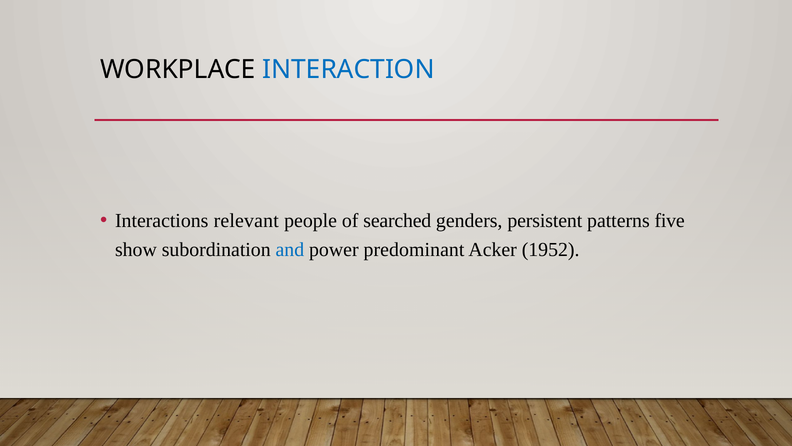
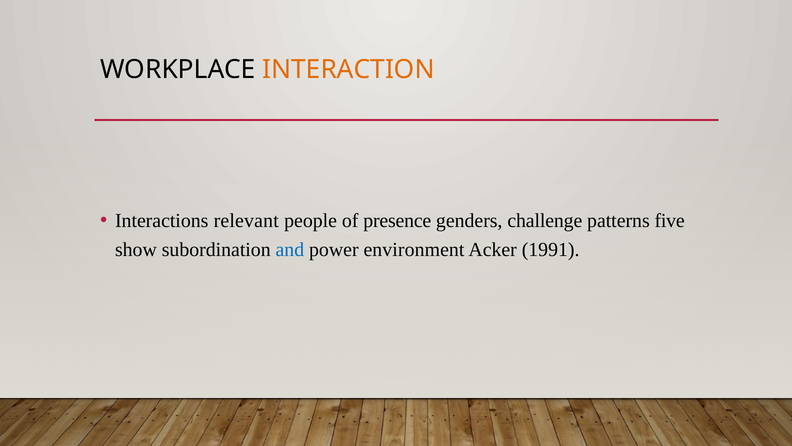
INTERACTION colour: blue -> orange (348, 69)
searched: searched -> presence (397, 221)
persistent: persistent -> challenge (545, 221)
predominant: predominant -> environment (414, 249)
1952: 1952 -> 1991 (551, 249)
